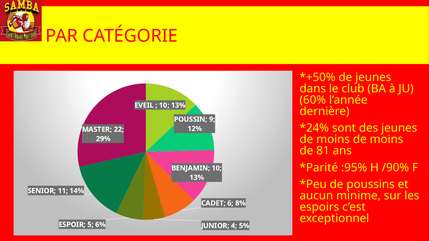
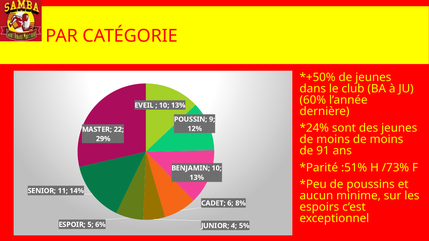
81: 81 -> 91 (323, 151)
:95%: :95% -> :51% (354, 168)
/90%: /90% -> /73% (395, 168)
